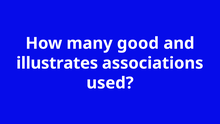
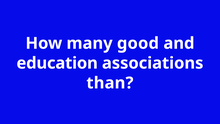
illustrates: illustrates -> education (57, 63)
used: used -> than (110, 83)
